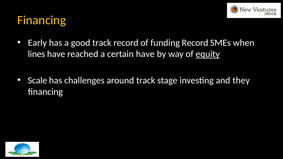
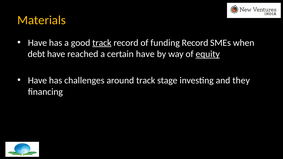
Financing: Financing -> Materials (42, 20)
Early: Early -> Have (37, 43)
track underline: none -> present (102, 43)
lines: lines -> debt (36, 54)
Scale: Scale -> Have (37, 80)
